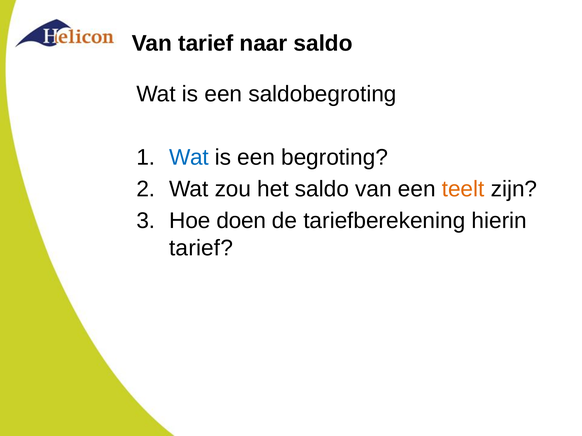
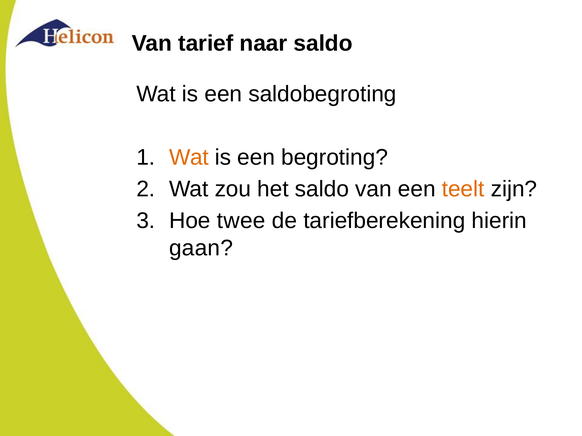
Wat colour: blue -> orange (189, 158)
doen: doen -> twee (241, 221)
tarief: tarief -> gaan (201, 248)
